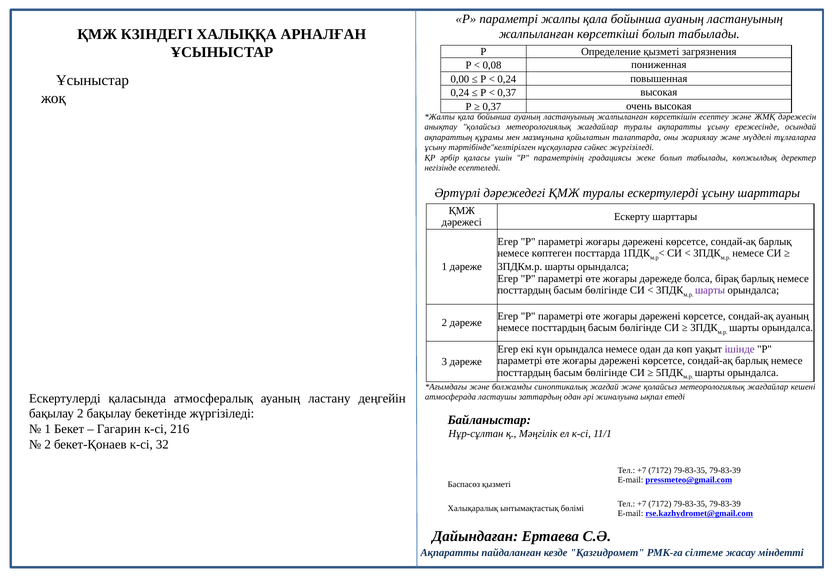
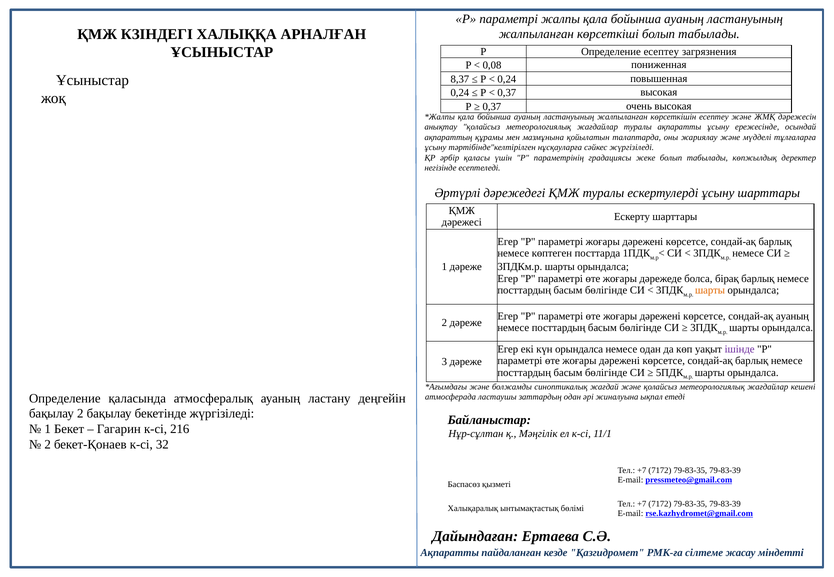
Определение қызметі: қызметі -> есептеу (661, 52)
0,00: 0,00 -> 8,37 (460, 79)
шарты colour: purple -> orange (710, 291)
Ескертулерді: Ескертулерді -> Определение (65, 399)
